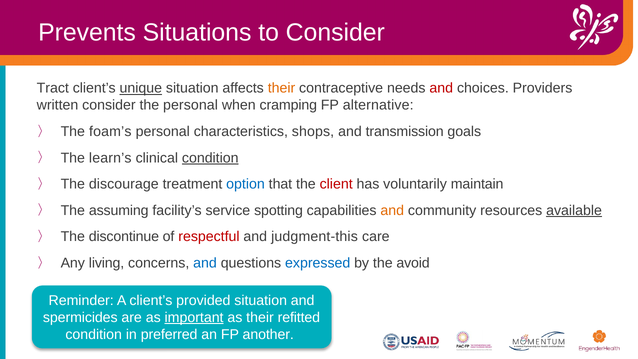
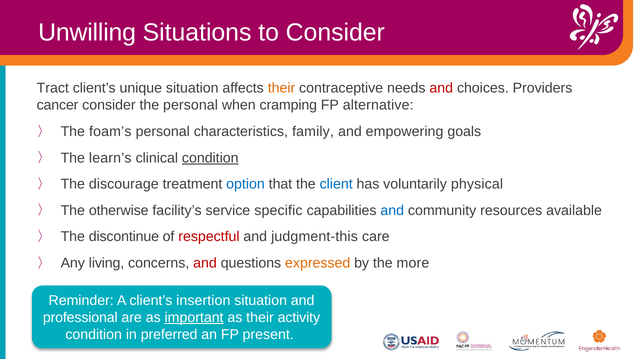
Prevents: Prevents -> Unwilling (87, 32)
unique underline: present -> none (141, 88)
written: written -> cancer (58, 105)
shops: shops -> family (313, 132)
transmission: transmission -> empowering (405, 132)
client colour: red -> blue (336, 184)
maintain: maintain -> physical (477, 184)
assuming: assuming -> otherwise (119, 210)
spotting: spotting -> specific (278, 210)
and colour: orange -> blue (392, 210)
available underline: present -> none (574, 210)
and colour: blue -> red (205, 263)
expressed colour: blue -> orange (318, 263)
avoid: avoid -> more (413, 263)
provided: provided -> insertion (203, 300)
spermicides: spermicides -> professional (80, 317)
refitted: refitted -> activity (299, 317)
another: another -> present (268, 334)
